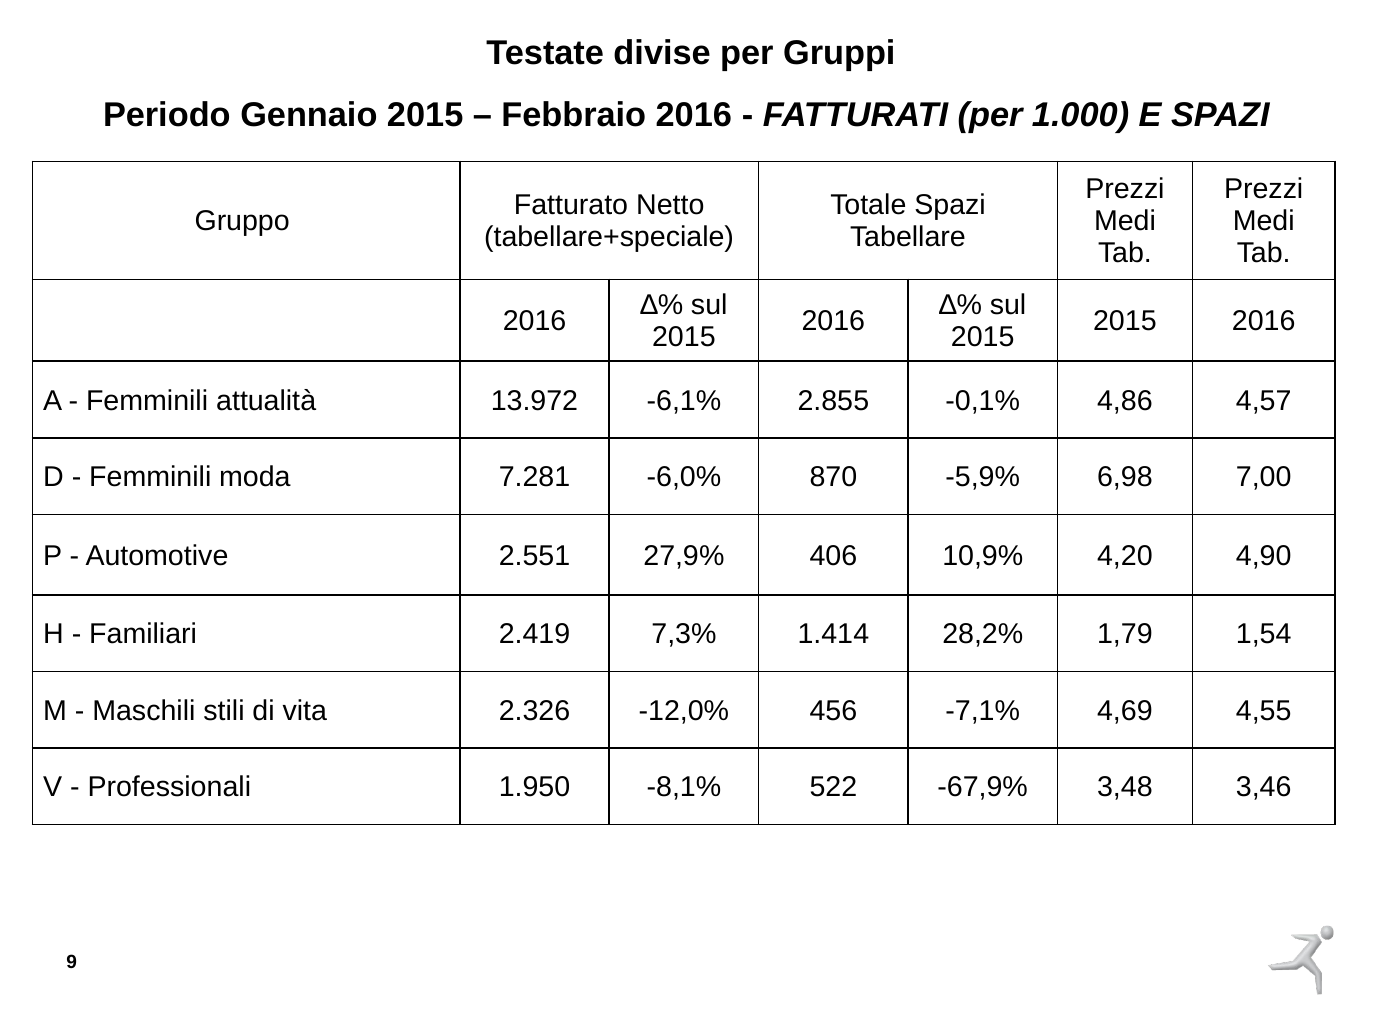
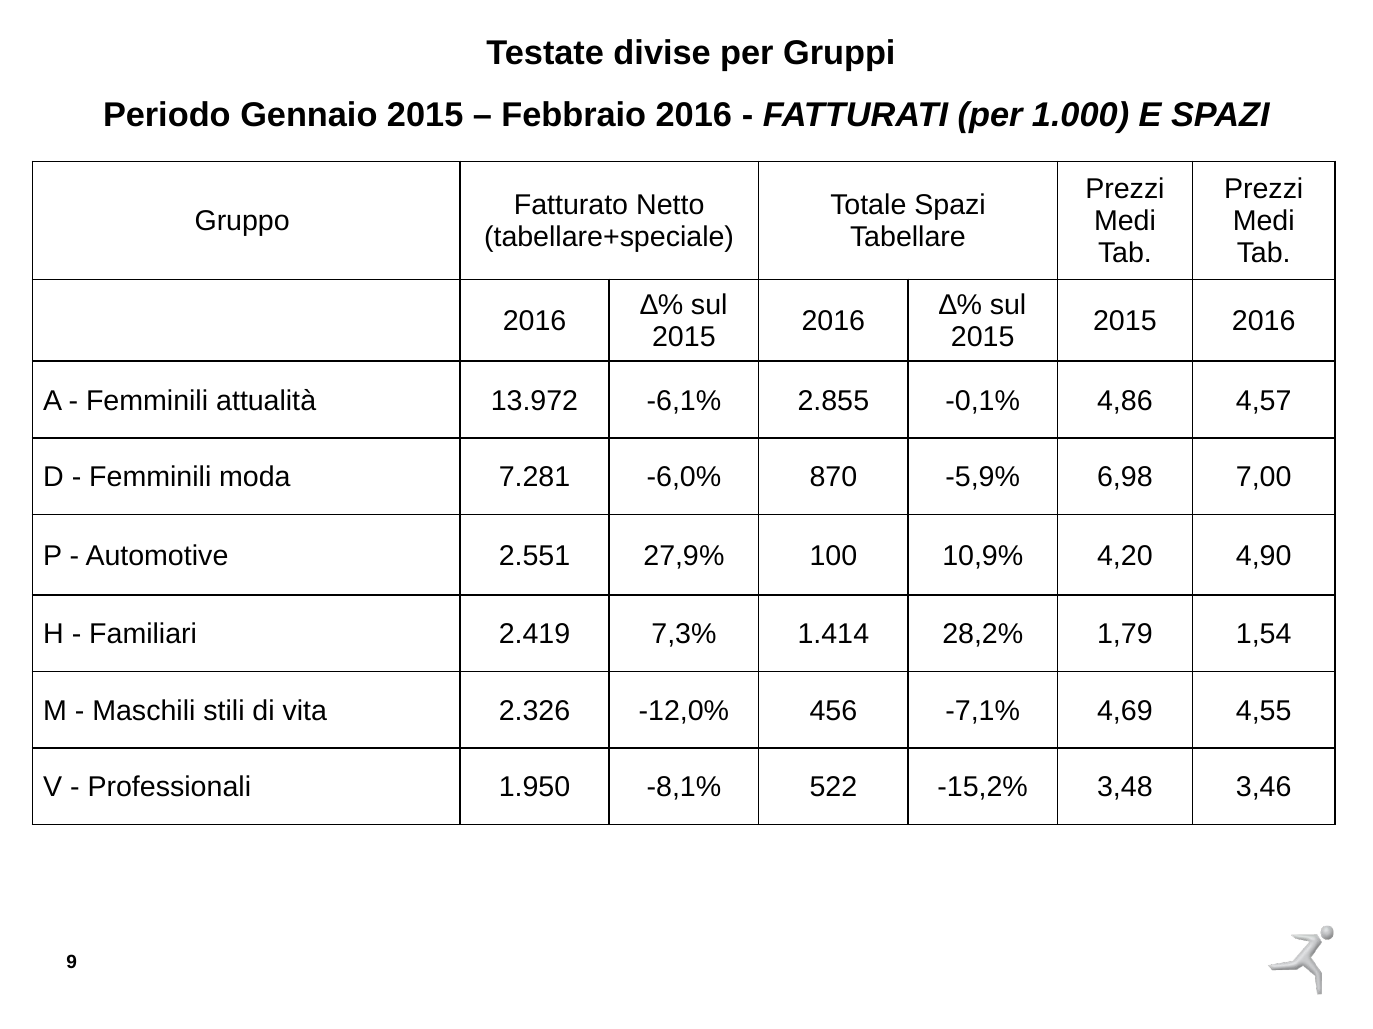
406: 406 -> 100 (833, 556)
-67,9%: -67,9% -> -15,2% (983, 788)
